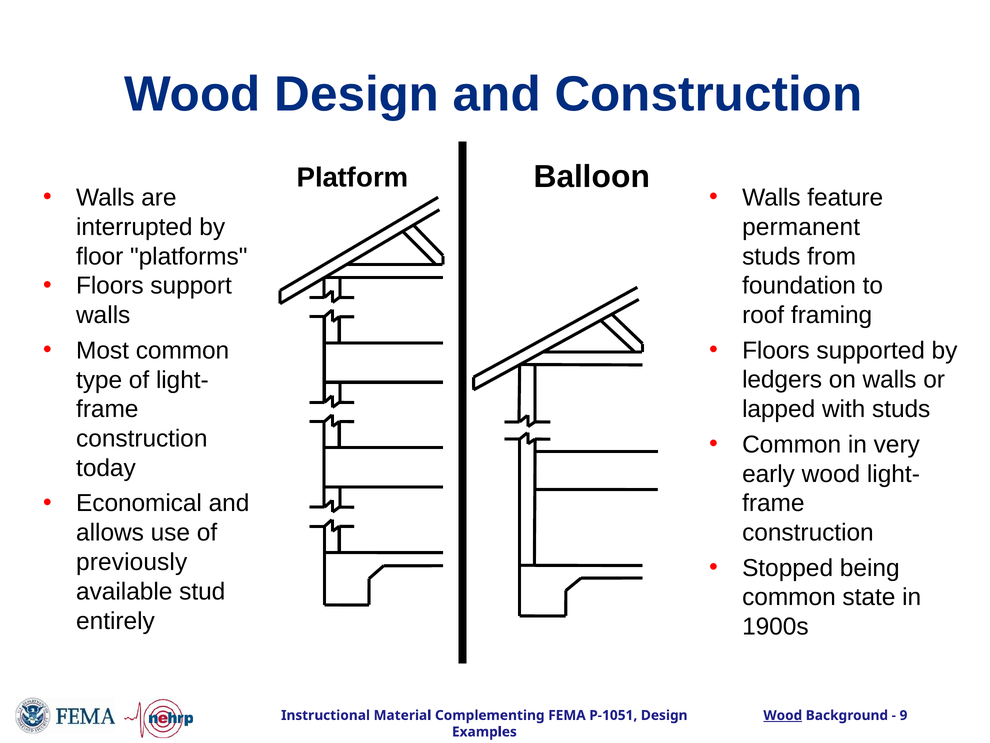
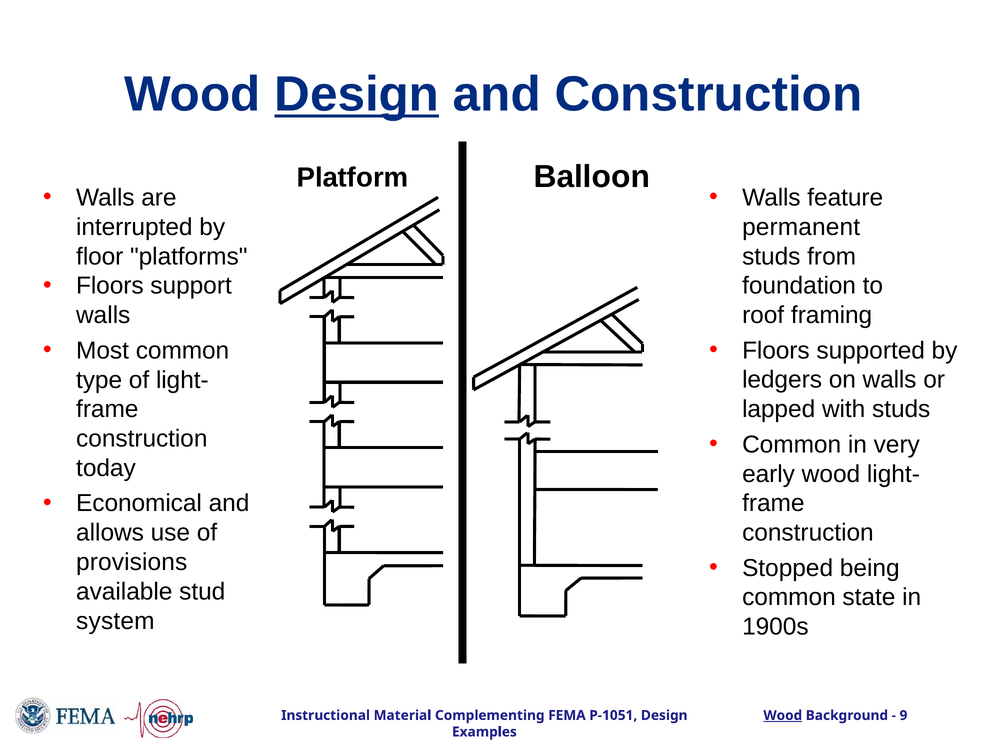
Design underline: none -> present (357, 95)
previously: previously -> provisions (132, 562)
entirely: entirely -> system (115, 621)
